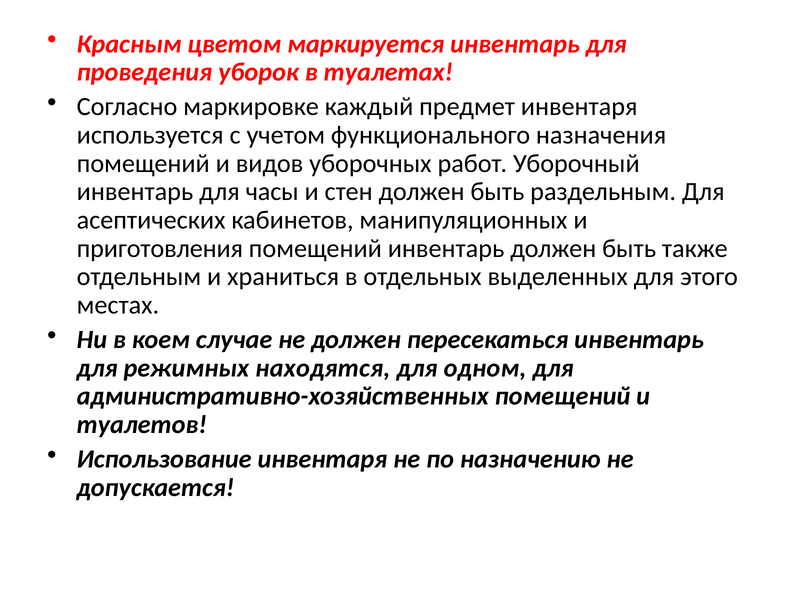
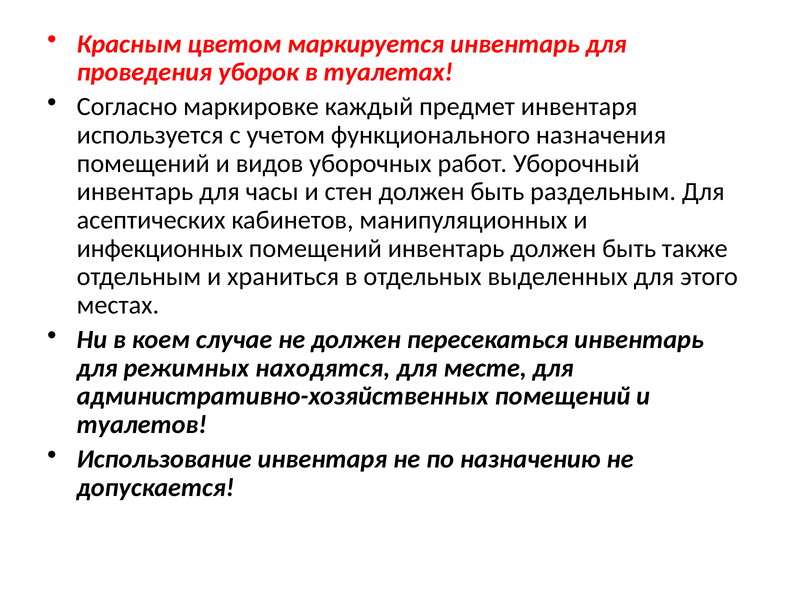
приготовления: приготовления -> инфекционных (160, 248)
одном: одном -> месте (485, 368)
